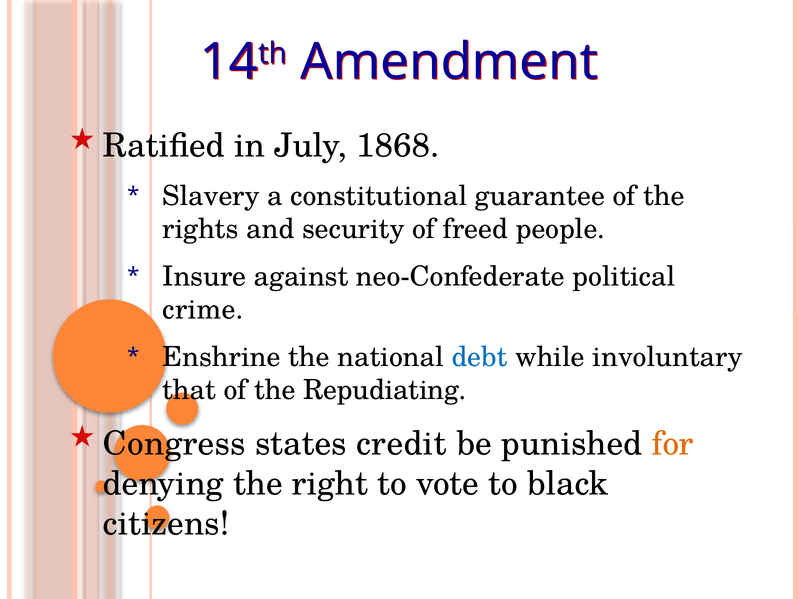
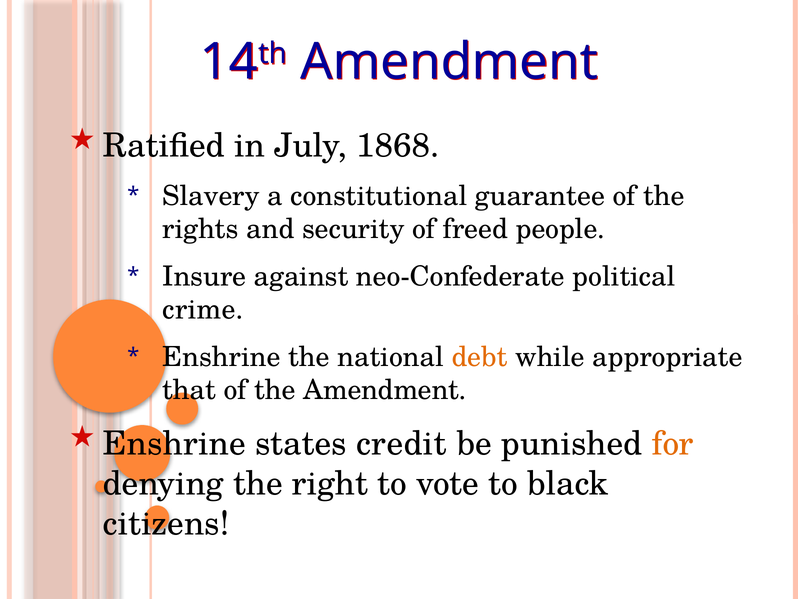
debt colour: blue -> orange (479, 357)
involuntary: involuntary -> appropriate (667, 357)
the Repudiating: Repudiating -> Amendment (385, 390)
Congress: Congress -> Enshrine (174, 443)
